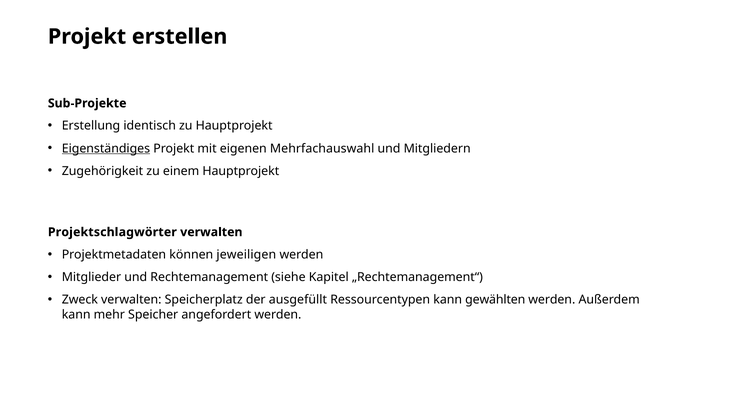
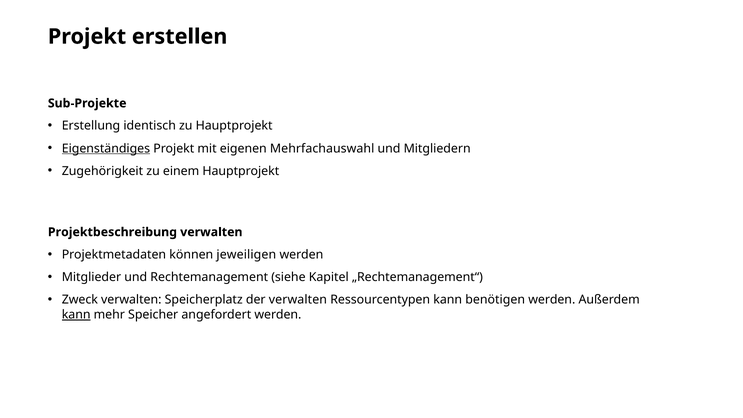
Projektschlagwörter: Projektschlagwörter -> Projektbeschreibung (112, 232)
der ausgefüllt: ausgefüllt -> verwalten (298, 300)
gewählten: gewählten -> benötigen (495, 300)
kann underline: none -> present (76, 315)
